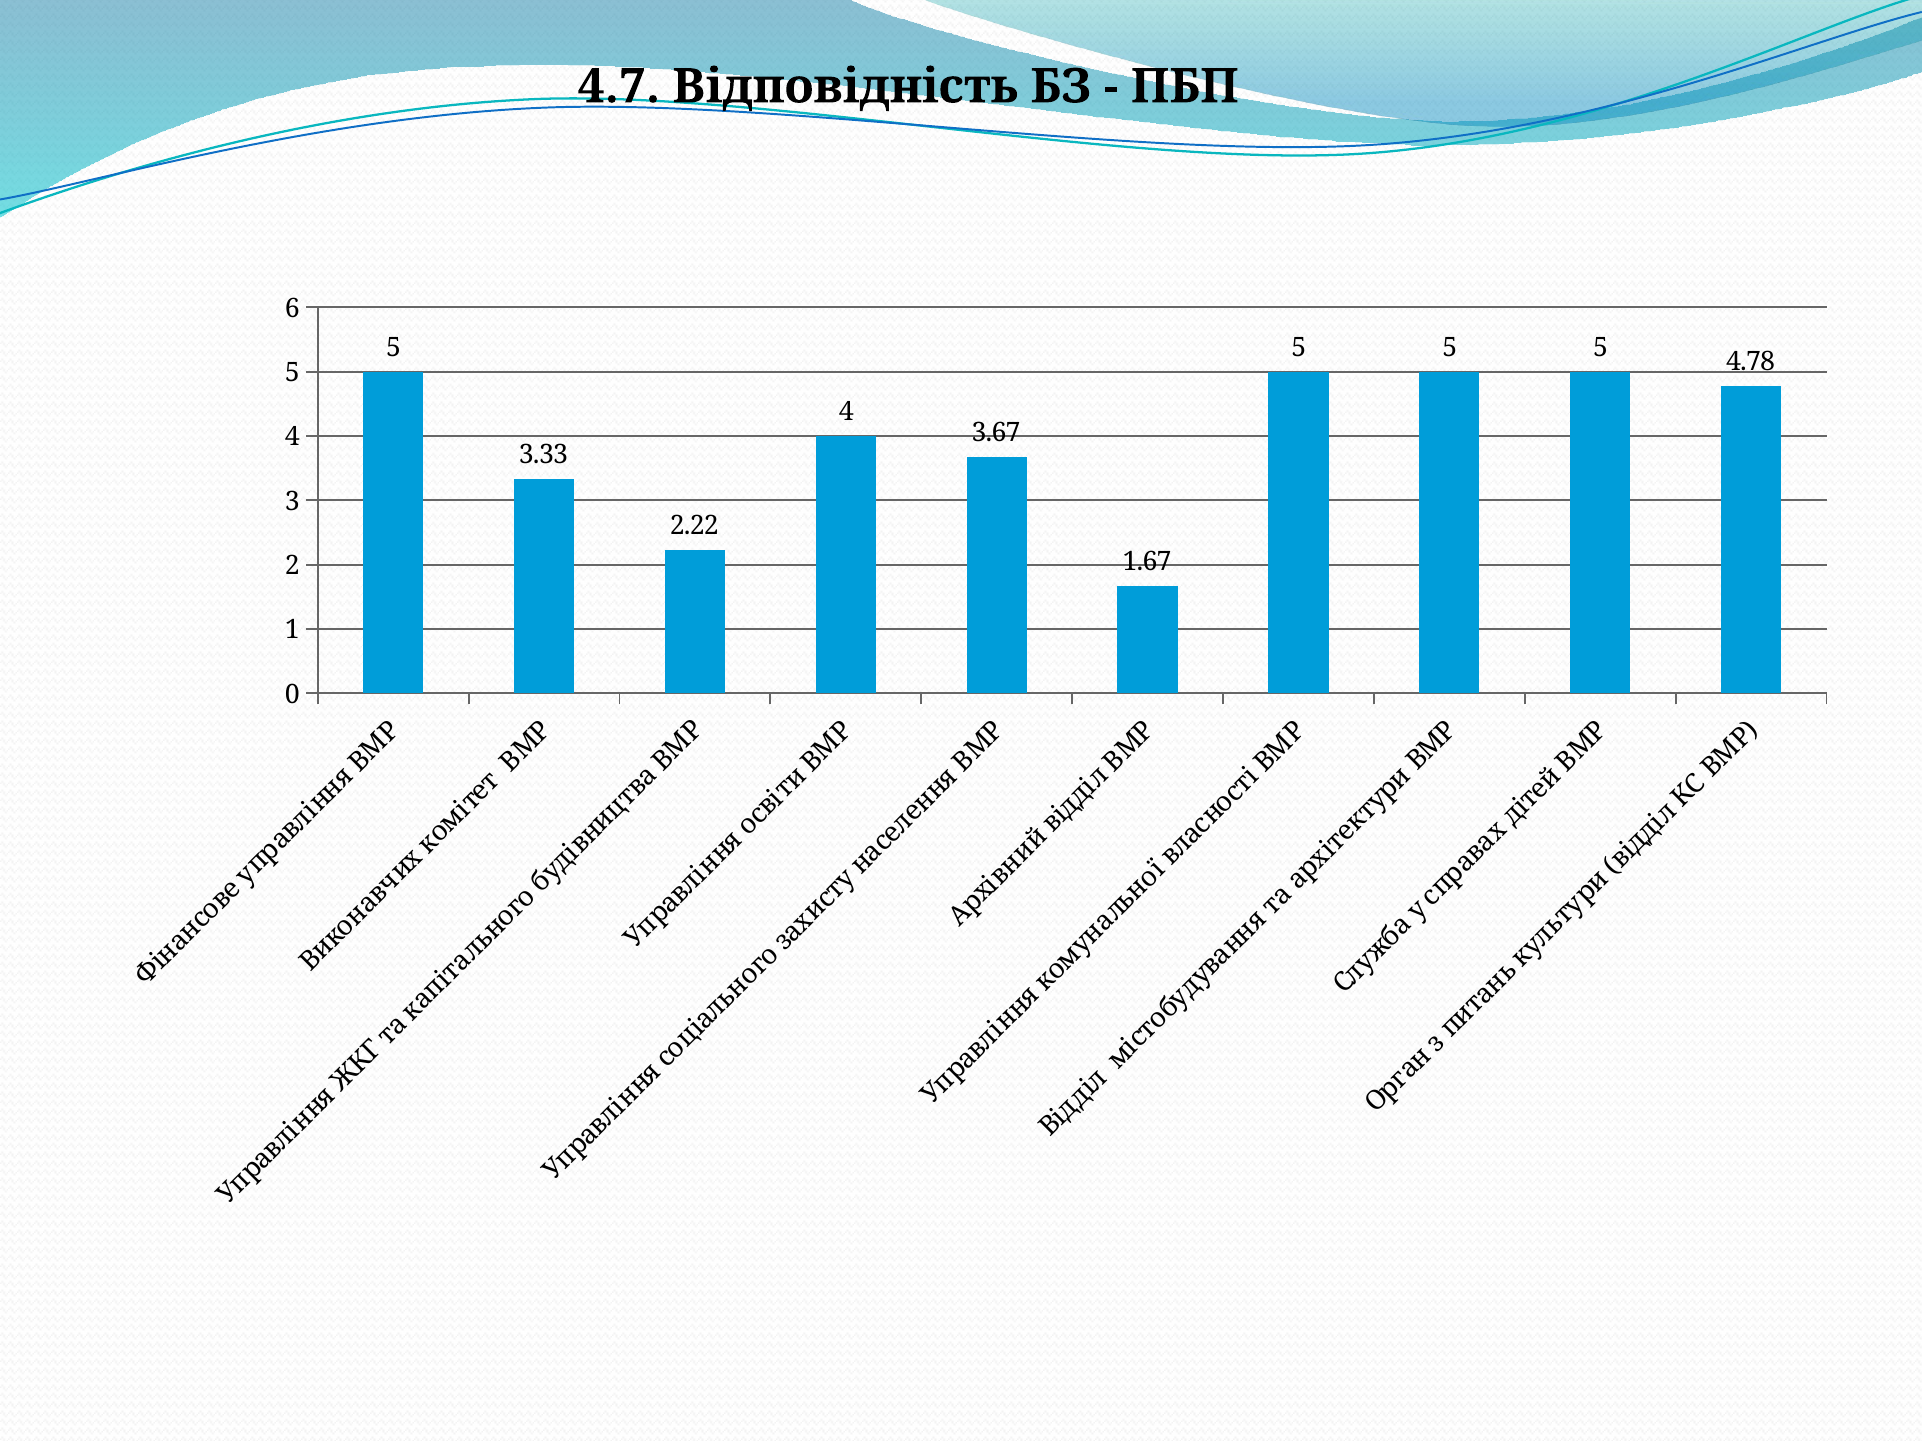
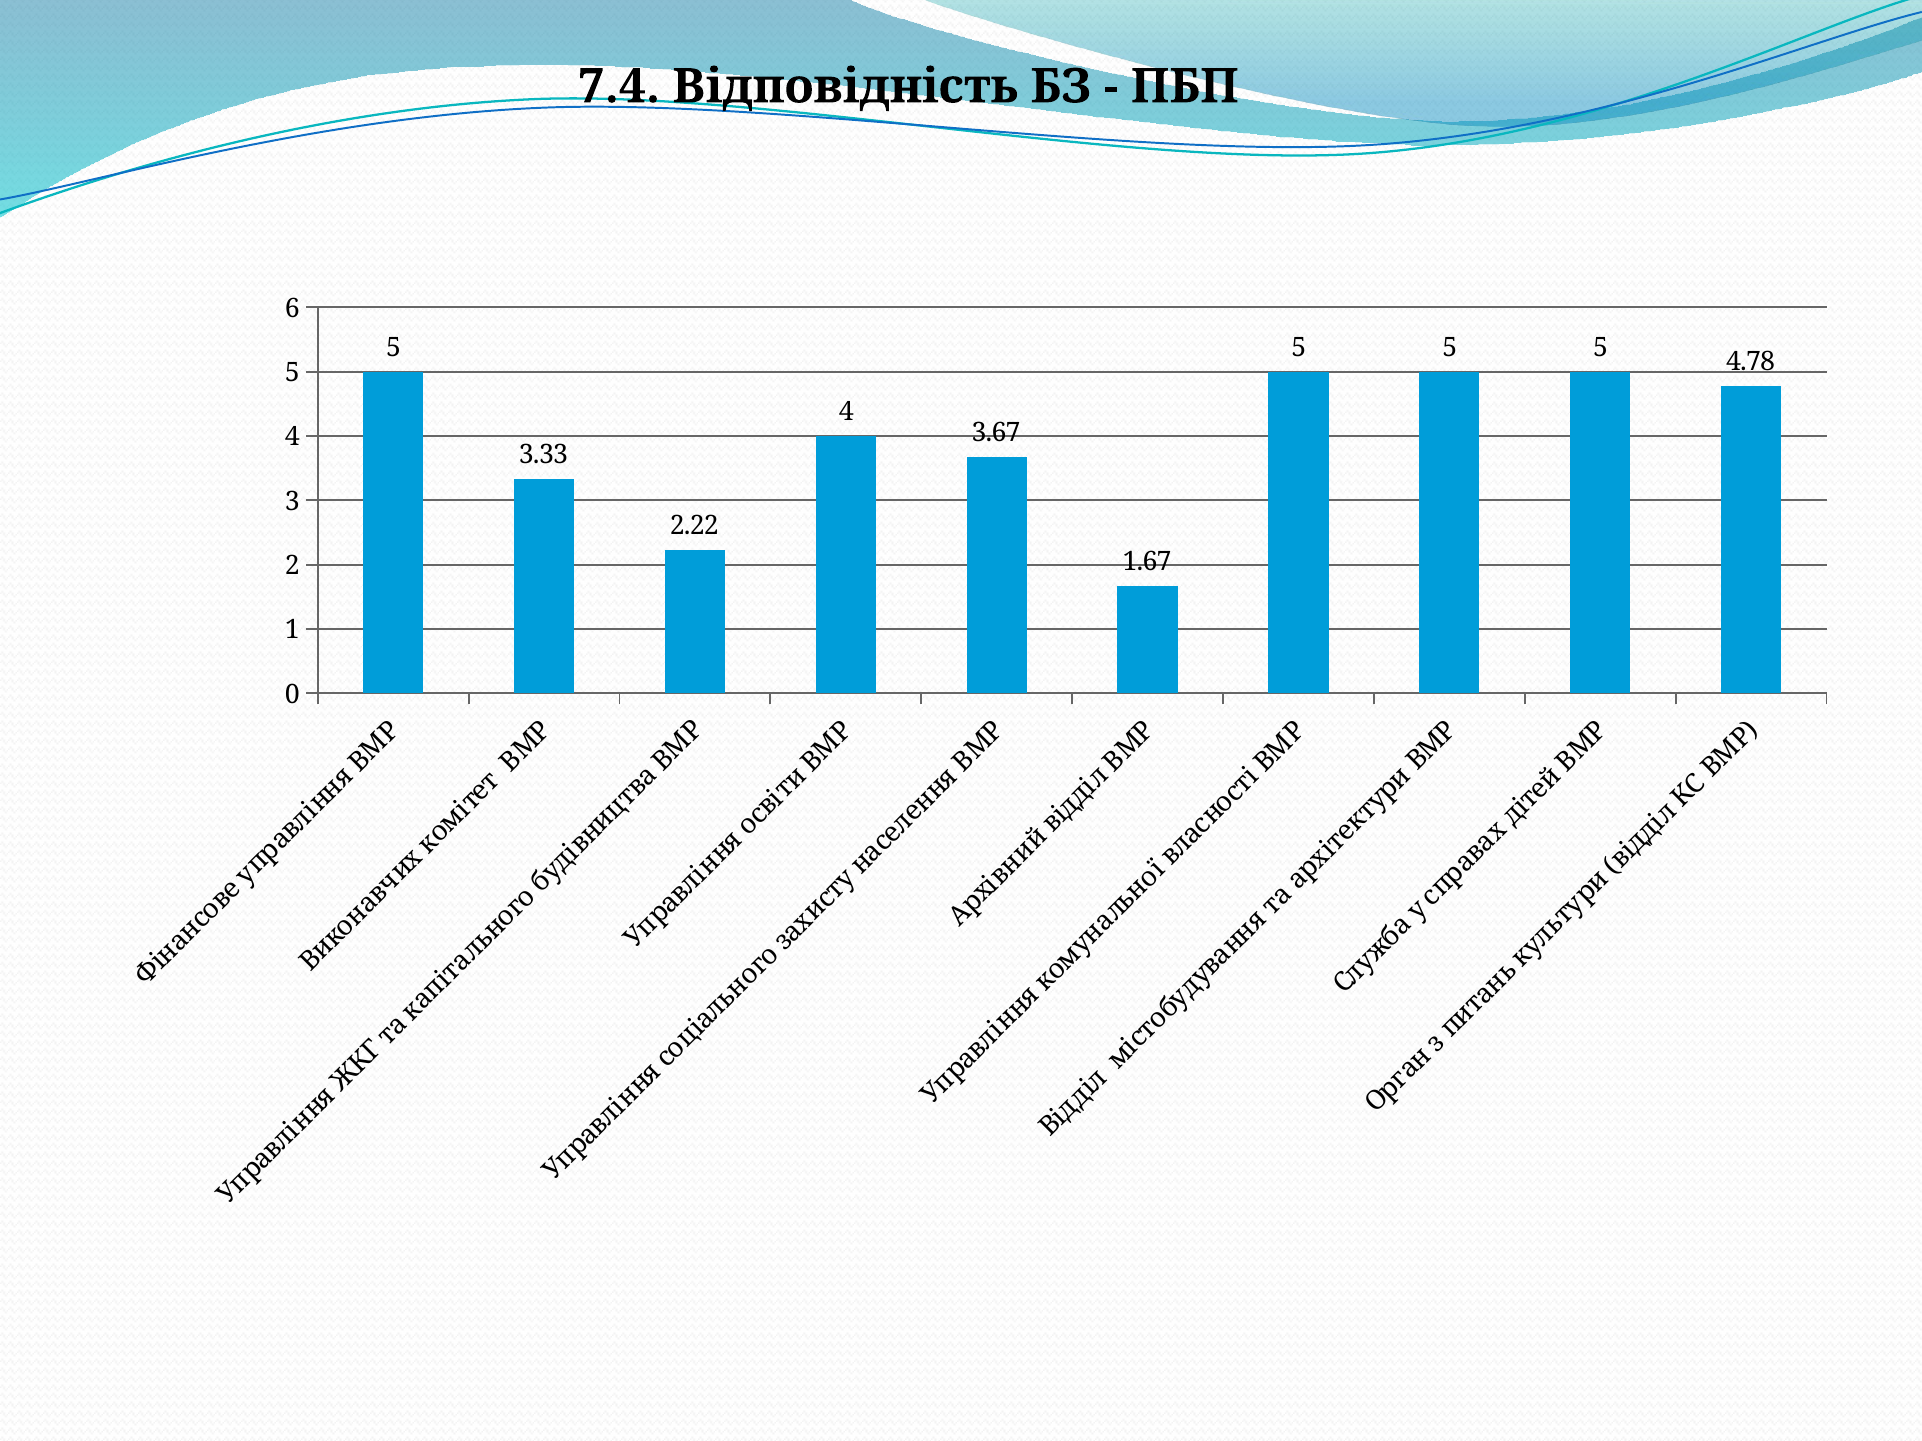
4.7: 4.7 -> 7.4 (619, 87)
